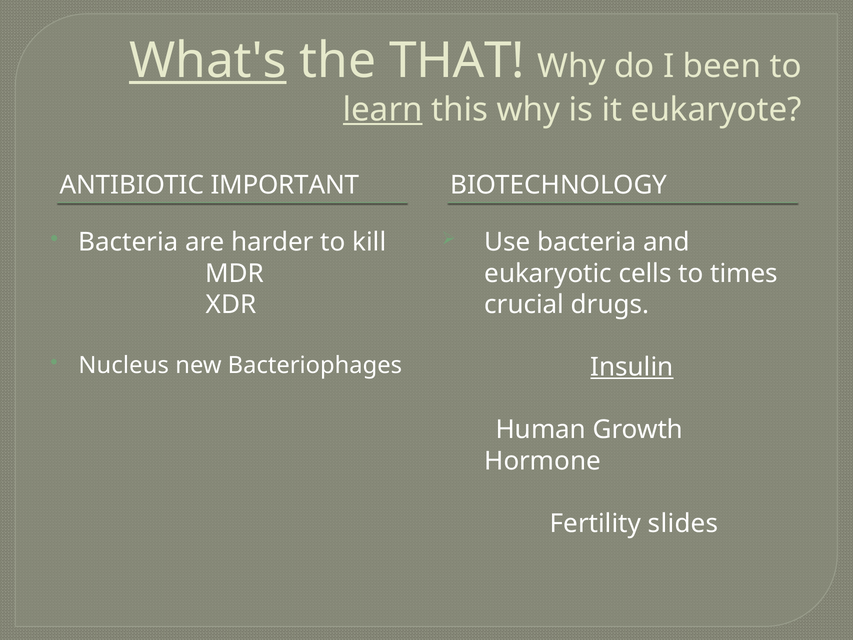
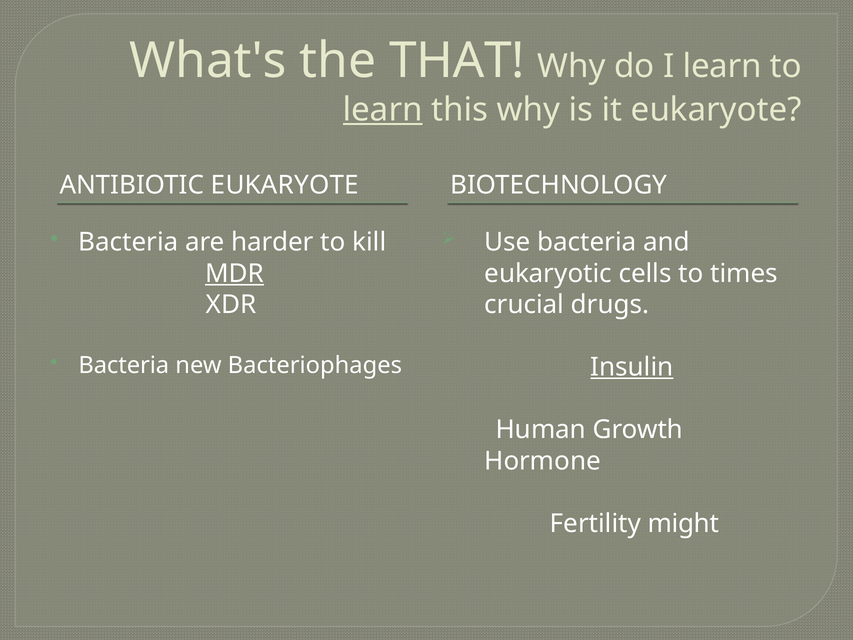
What's underline: present -> none (208, 61)
I been: been -> learn (722, 66)
ANTIBIOTIC IMPORTANT: IMPORTANT -> EUKARYOTE (285, 185)
MDR underline: none -> present (235, 273)
Nucleus: Nucleus -> Bacteria (124, 366)
slides: slides -> might (683, 523)
